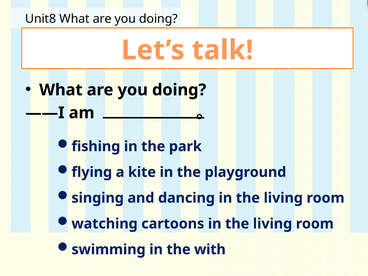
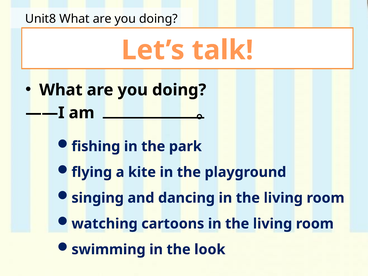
with: with -> look (210, 250)
